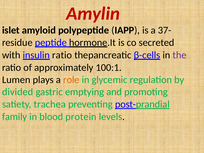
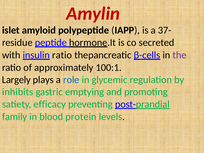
Lumen: Lumen -> Largely (16, 80)
role colour: orange -> blue (71, 80)
divided: divided -> inhibits (18, 92)
trachea: trachea -> efficacy (50, 104)
